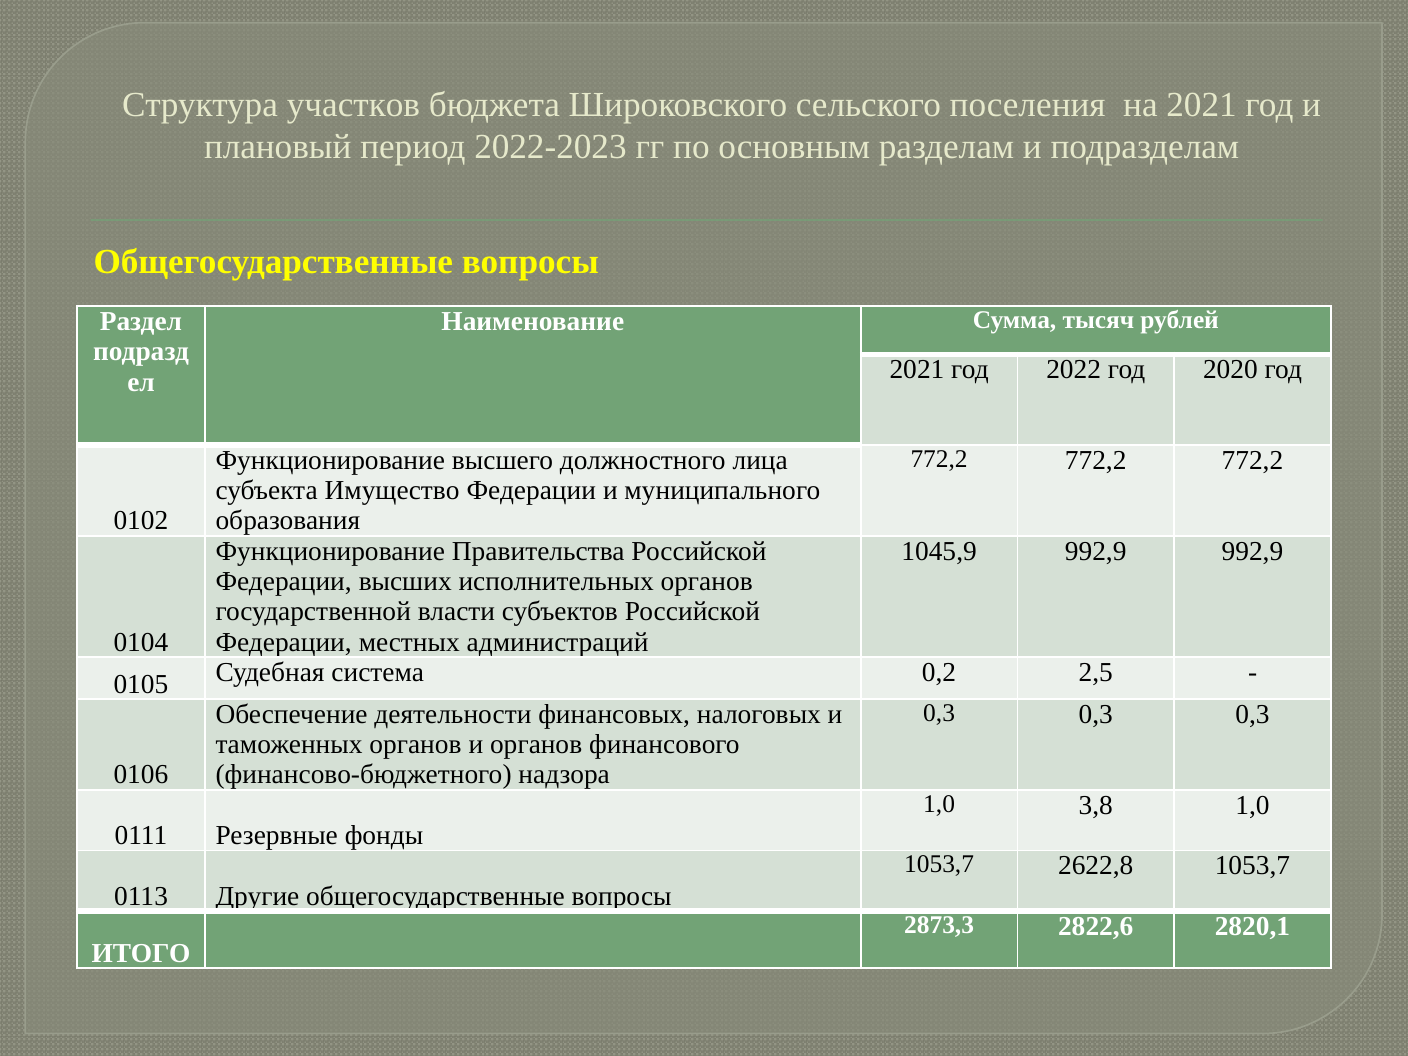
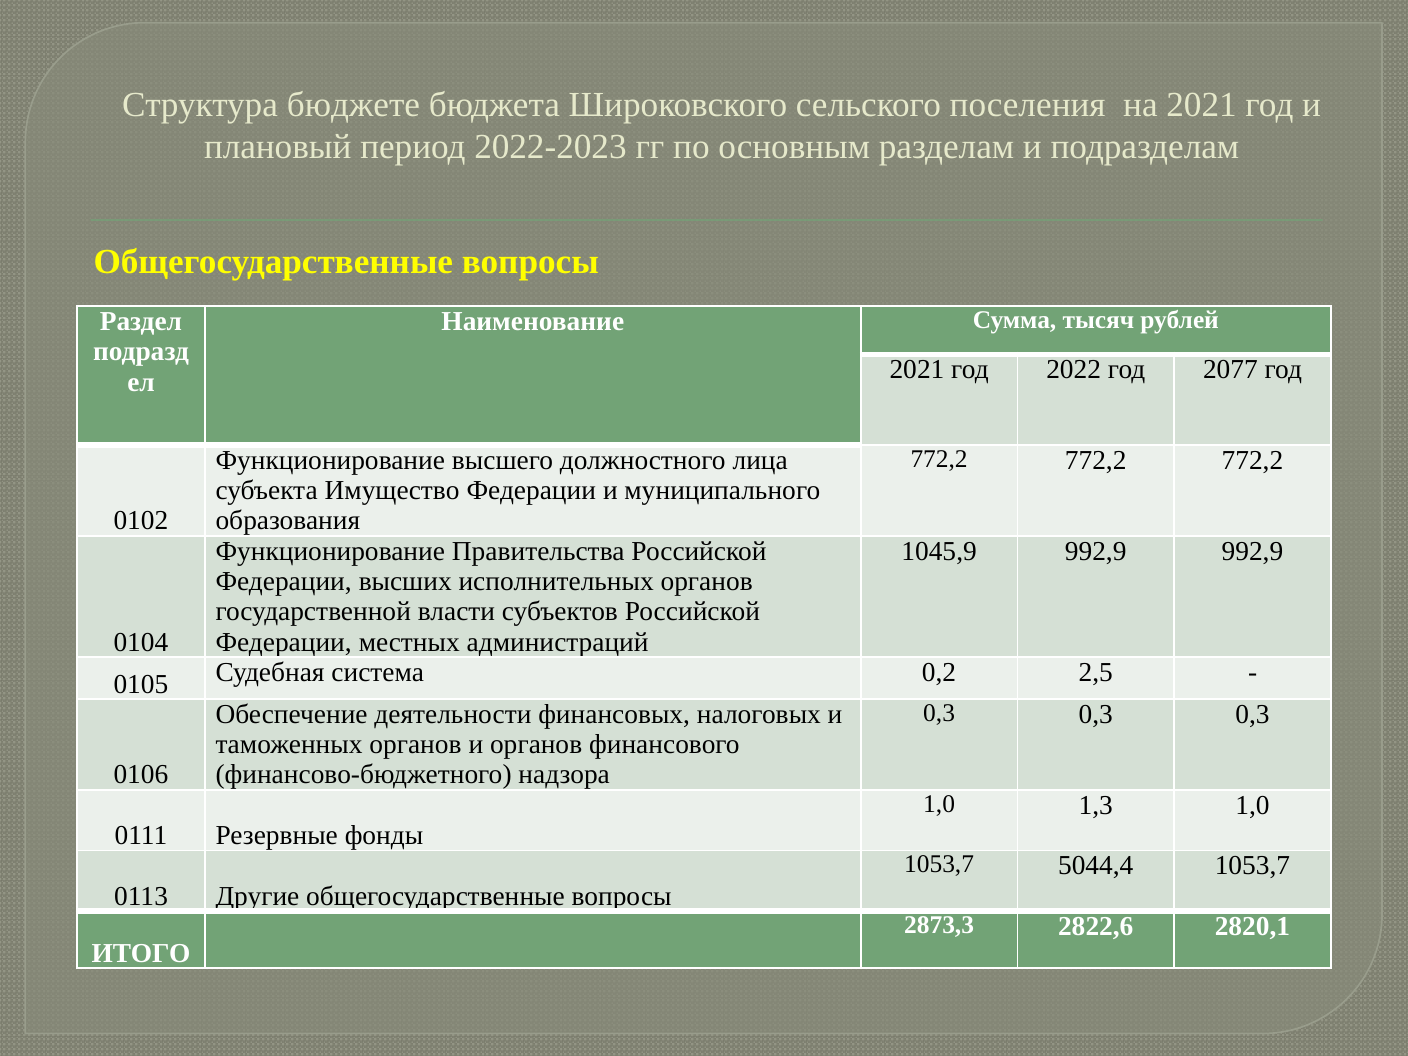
участков: участков -> бюджете (353, 105)
2020: 2020 -> 2077 (1230, 369)
3,8: 3,8 -> 1,3 (1096, 805)
2622,8: 2622,8 -> 5044,4 (1096, 866)
